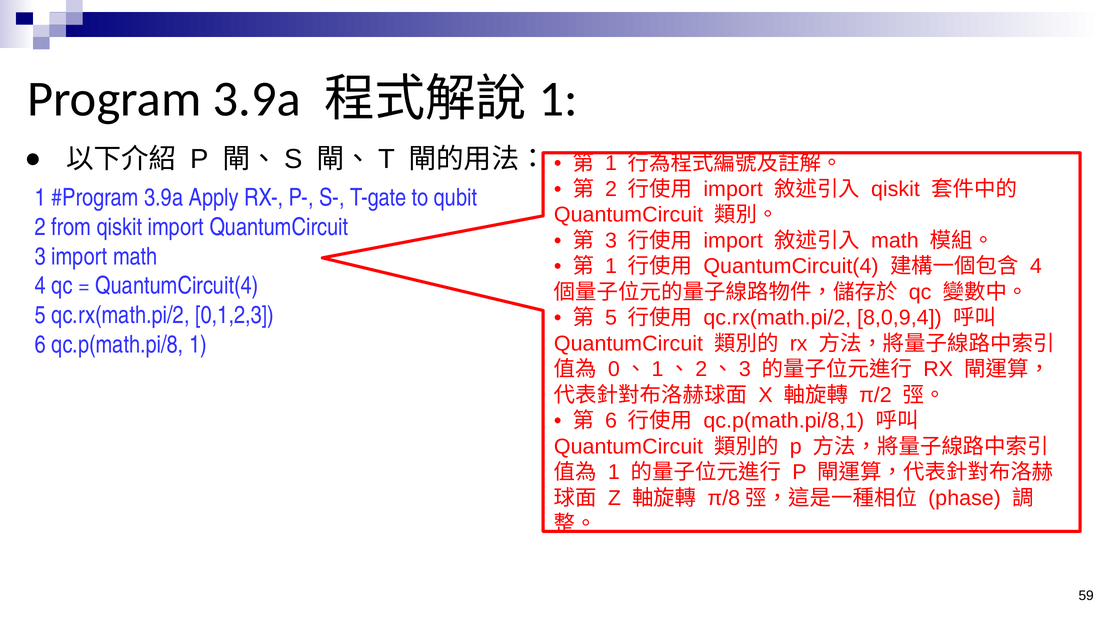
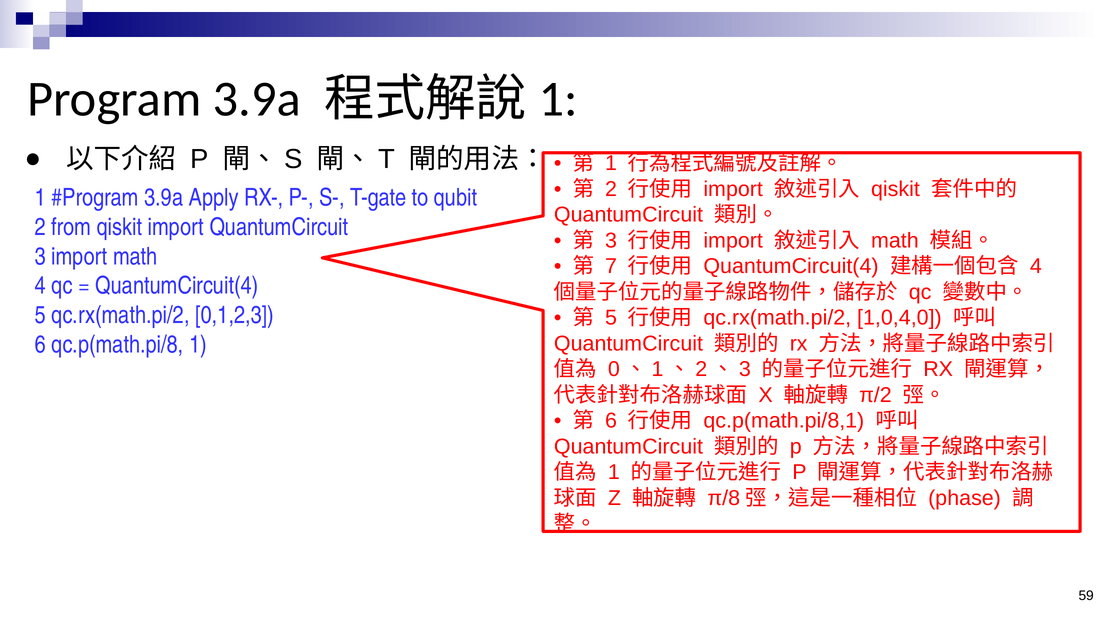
1: 1 -> 7 (611, 266)
8,0,9,4: 8,0,9,4 -> 1,0,4,0 (899, 318)
